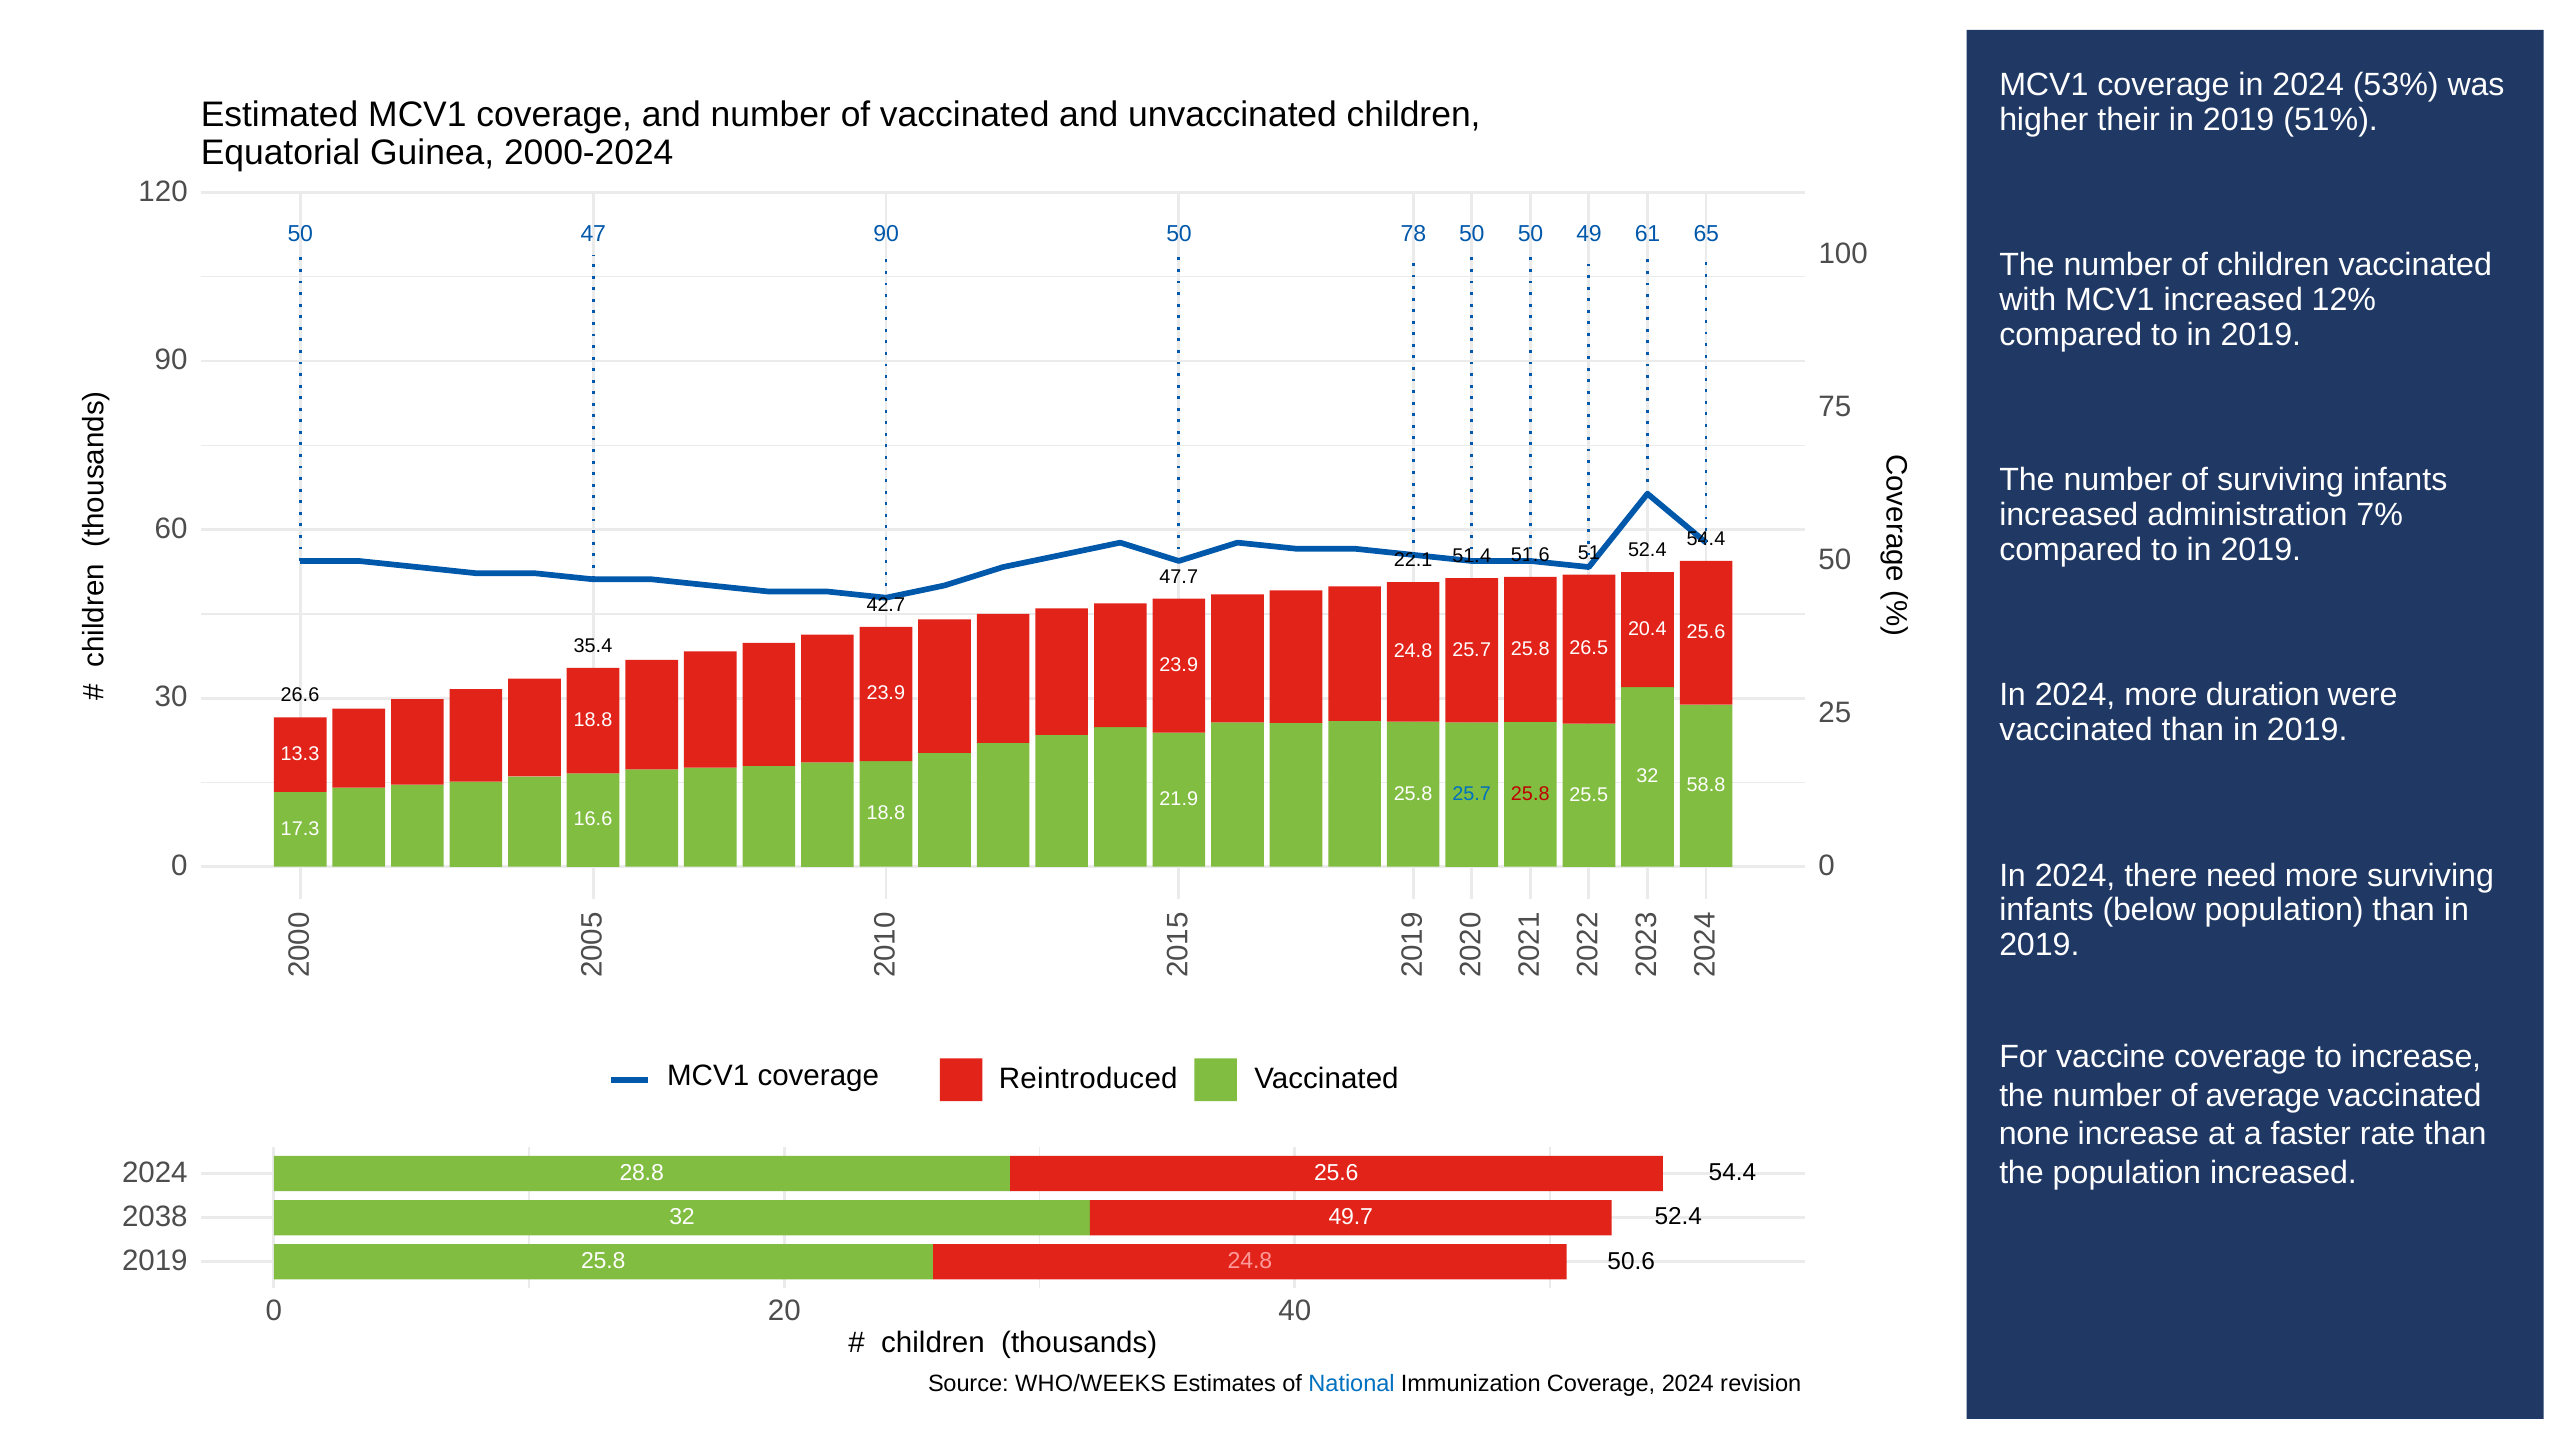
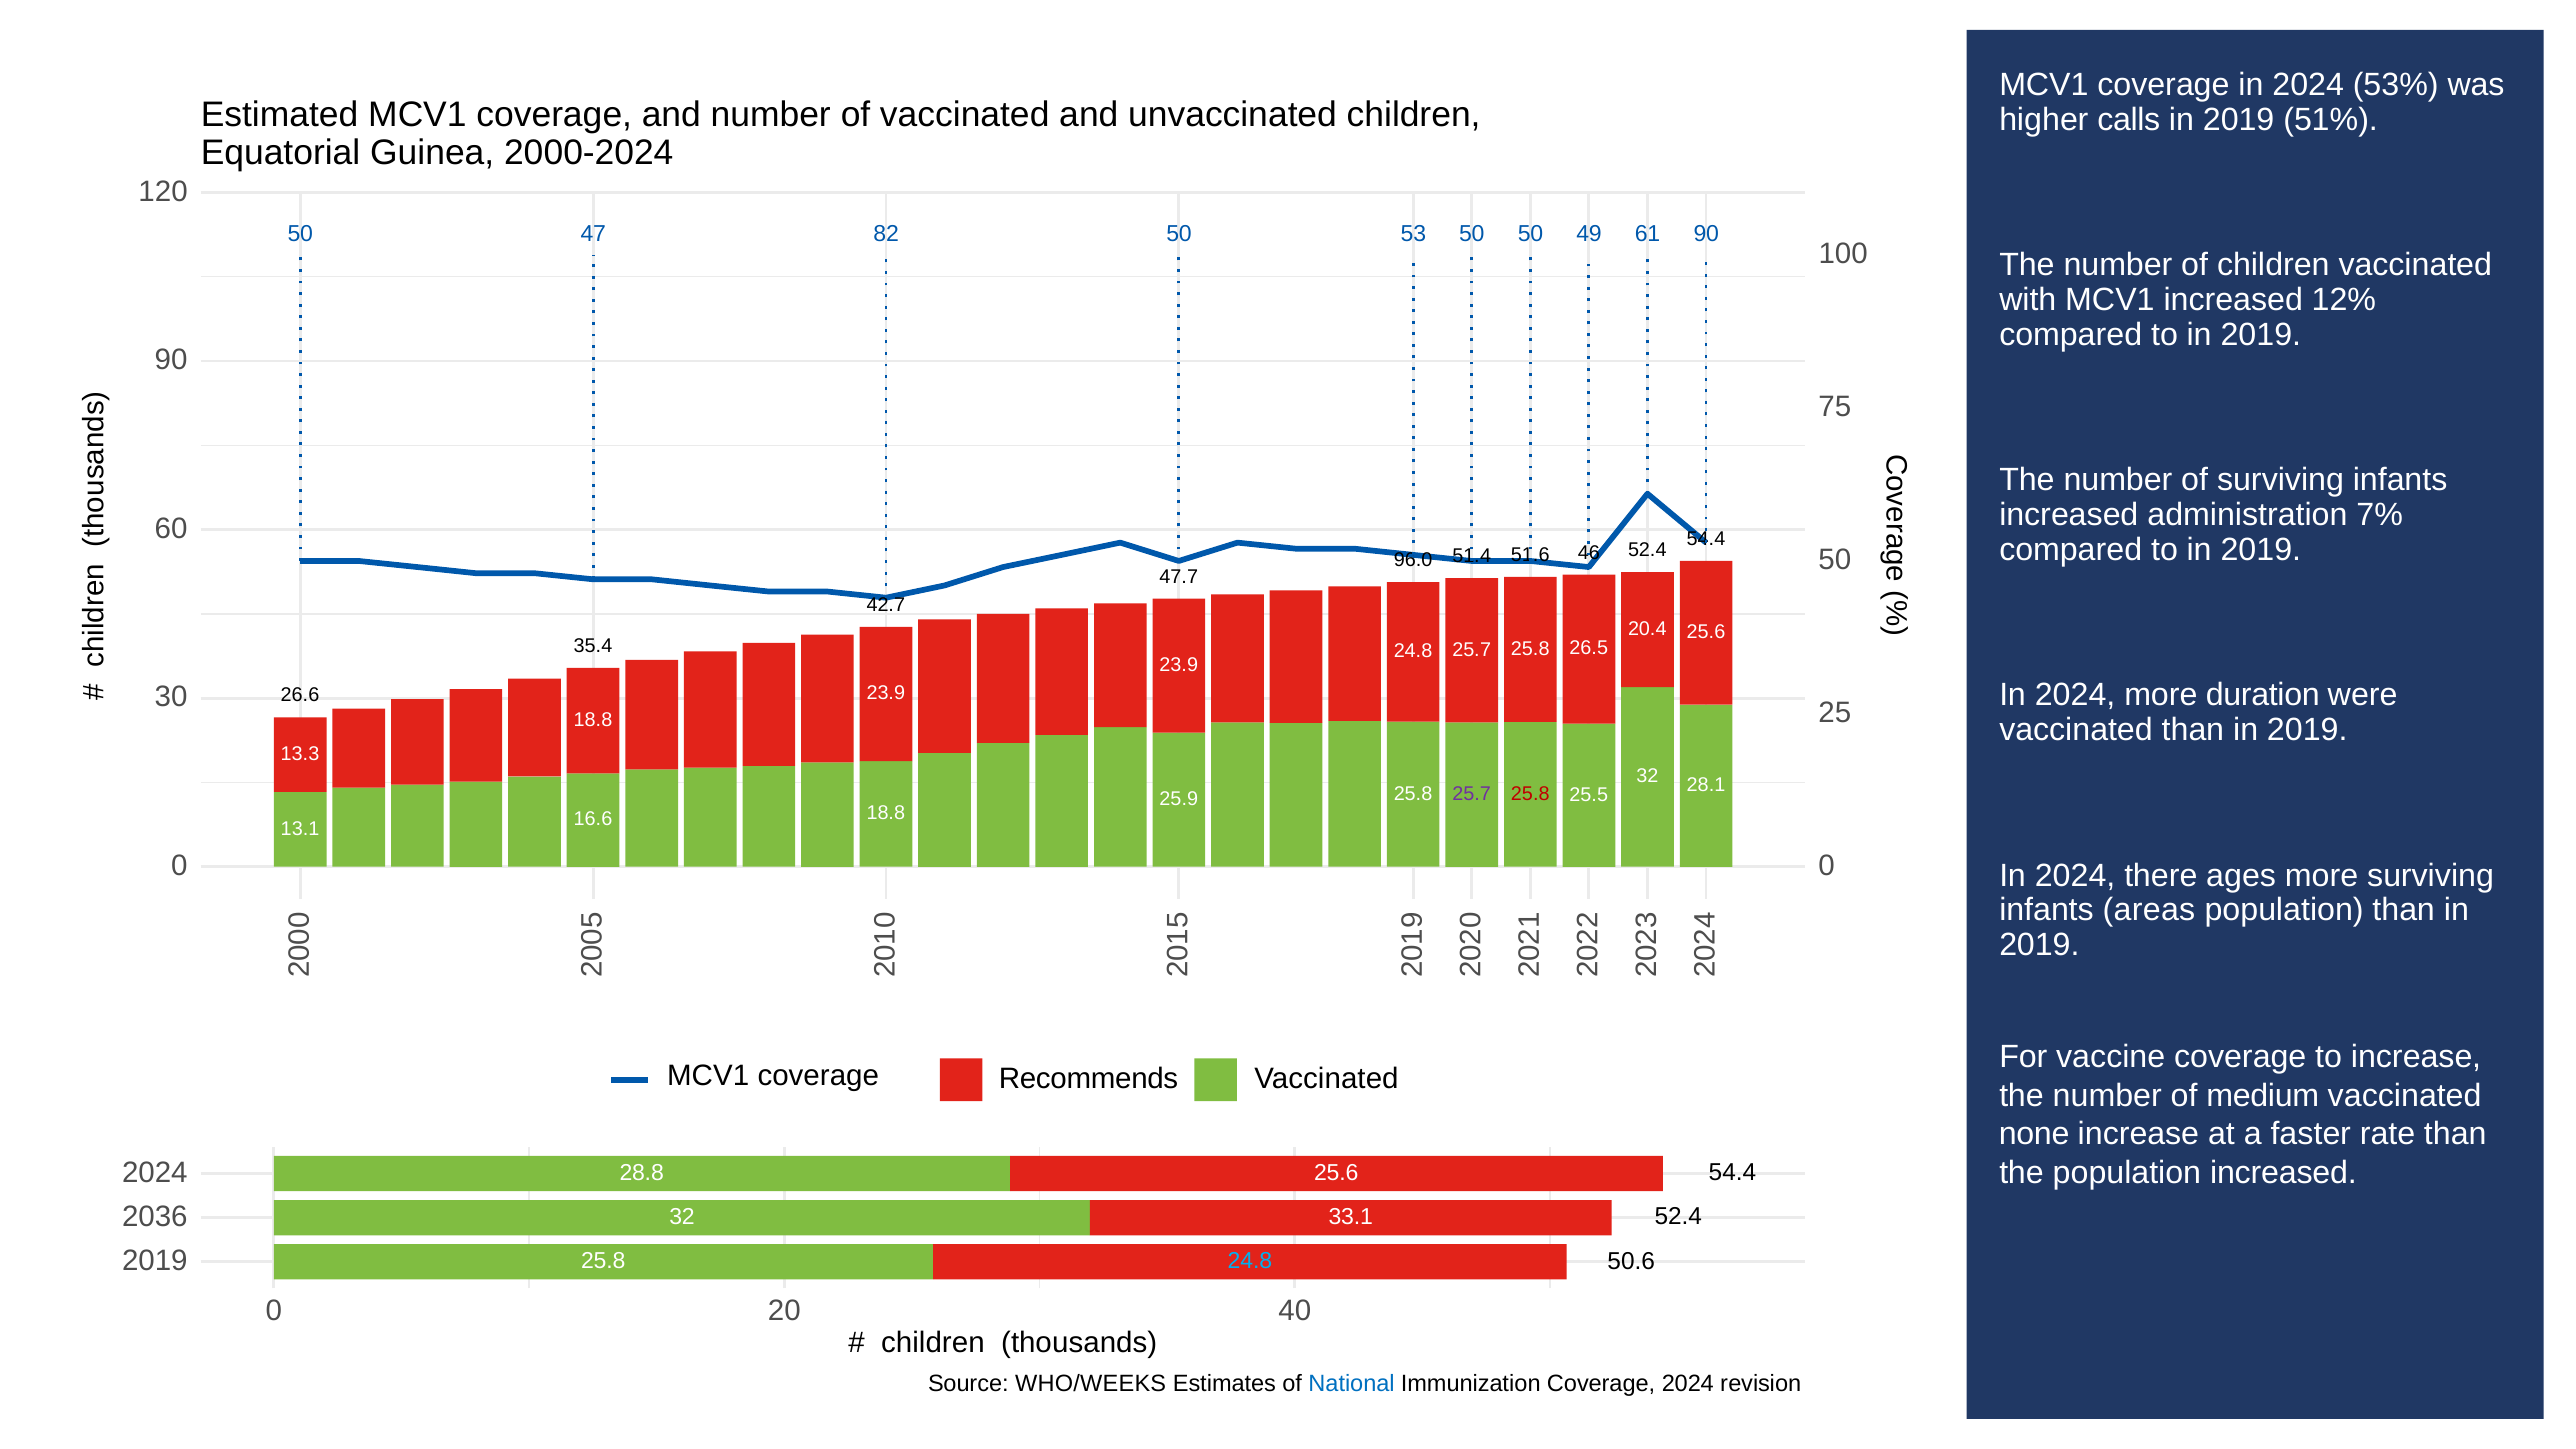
their: their -> calls (2129, 119)
47 90: 90 -> 82 (886, 234)
78: 78 -> 53 (1413, 234)
61 65: 65 -> 90 (1706, 234)
22.1: 22.1 -> 96.0 (1413, 560)
51: 51 -> 46 (1589, 553)
58.8: 58.8 -> 28.1 (1706, 785)
25.7 colour: blue -> purple (1472, 794)
21.9: 21.9 -> 25.9 (1179, 799)
17.3: 17.3 -> 13.1 (300, 829)
need: need -> ages (2241, 876)
below: below -> areas (2149, 910)
Reintroduced: Reintroduced -> Recommends (1089, 1079)
average: average -> medium (2263, 1096)
2038: 2038 -> 2036 (155, 1217)
49.7: 49.7 -> 33.1 (1351, 1217)
24.8 colour: pink -> light blue (1250, 1261)
